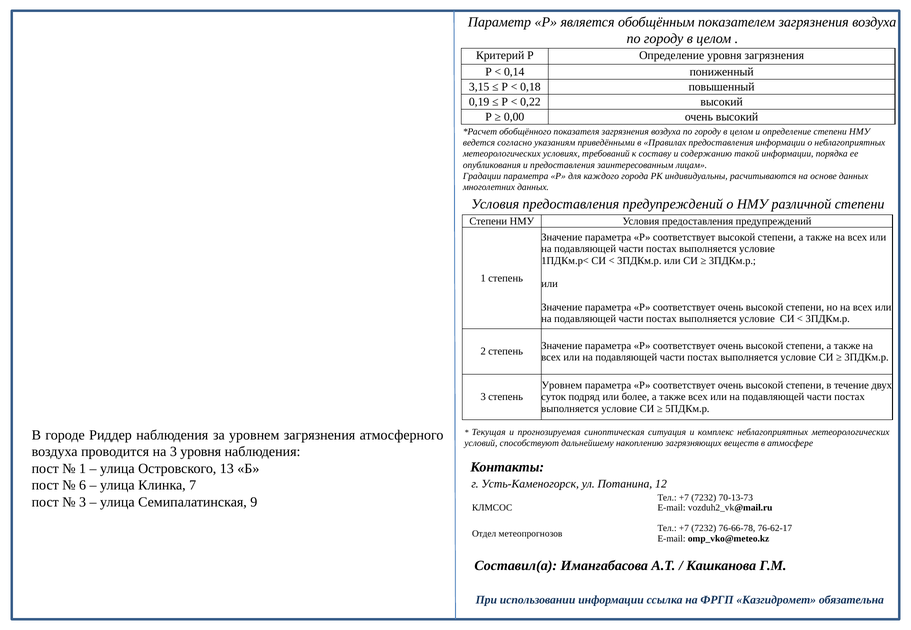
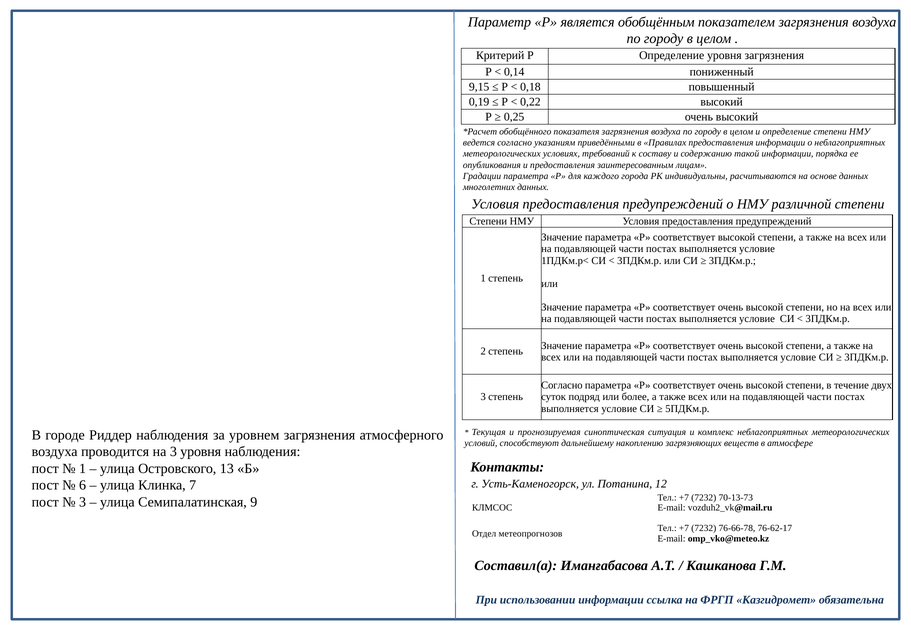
3,15: 3,15 -> 9,15 (479, 87)
0,00: 0,00 -> 0,25 (514, 117)
Уровнем: Уровнем -> Согласно (562, 386)
